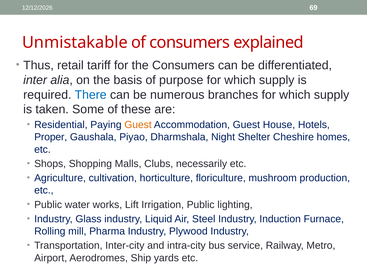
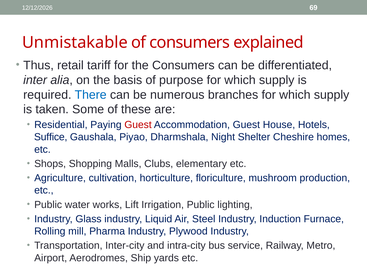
Guest colour: orange -> red (138, 124)
Proper: Proper -> Suffice (51, 137)
necessarily: necessarily -> elementary (202, 163)
